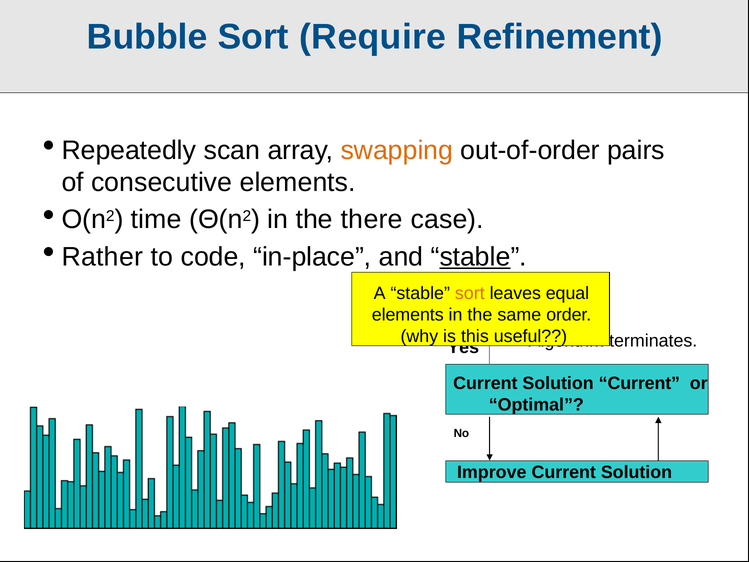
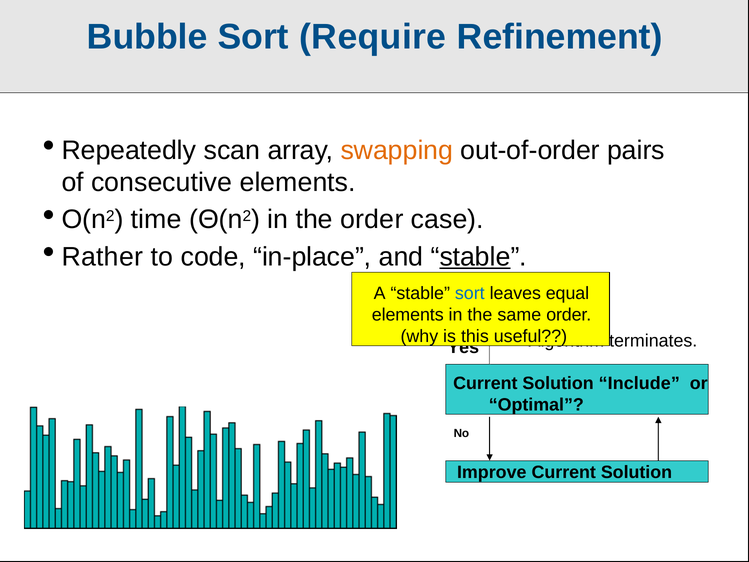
the there: there -> order (372, 220)
sort colour: orange -> blue (470, 293)
Solution Current: Current -> Include (639, 383)
